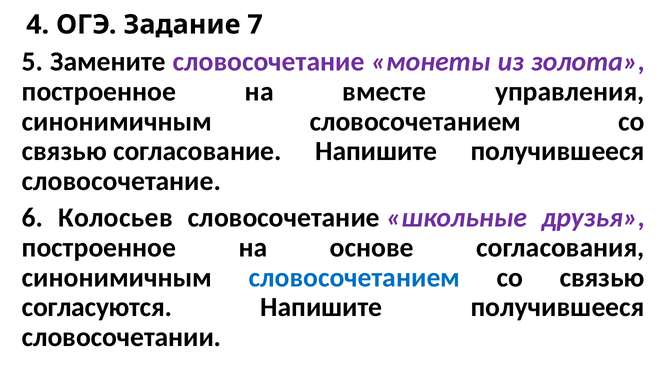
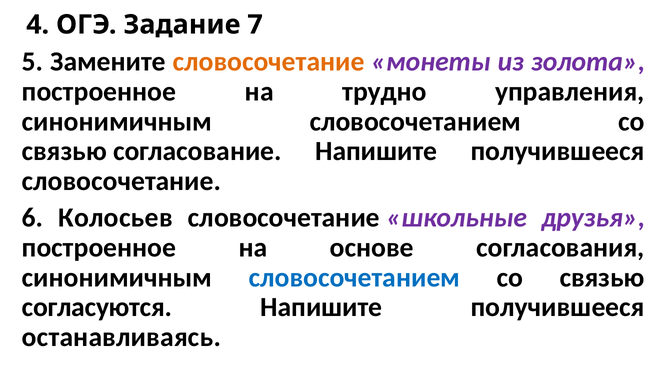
словосочетание colour: purple -> orange (269, 62)
вместе: вместе -> трудно (384, 92)
словосочетании: словосочетании -> останавливаясь (121, 338)
